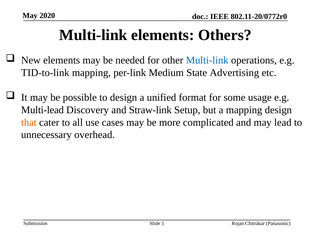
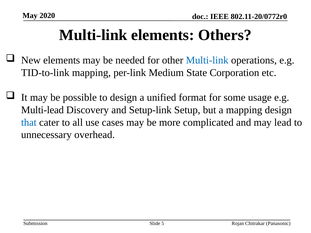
Advertising: Advertising -> Corporation (234, 73)
Straw-link: Straw-link -> Setup-link (150, 110)
that colour: orange -> blue (29, 122)
